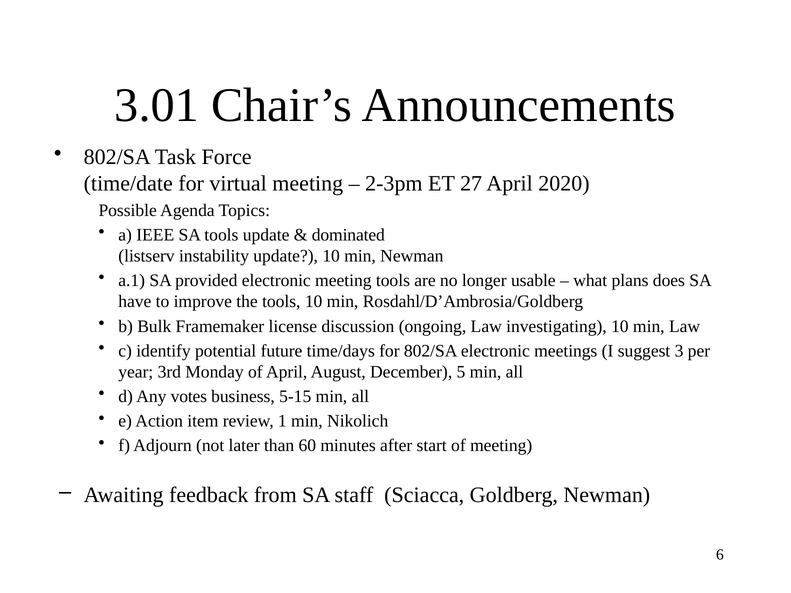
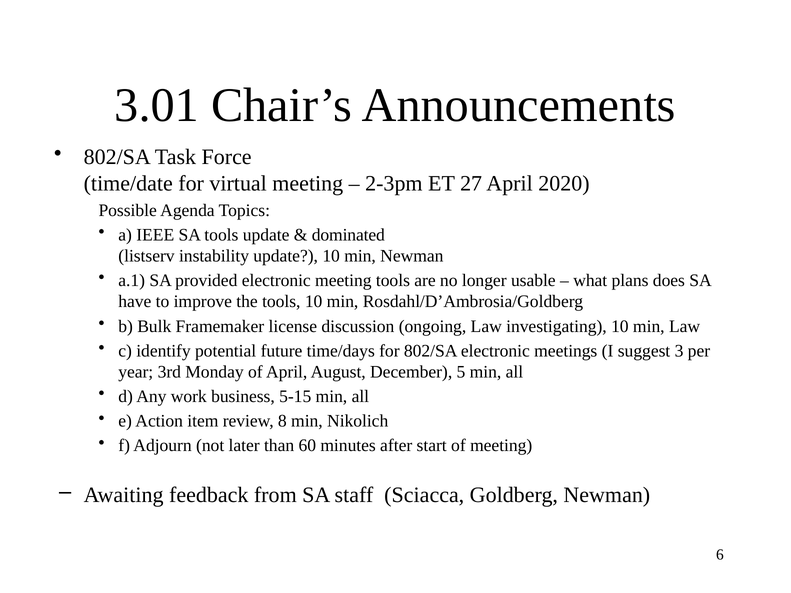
votes: votes -> work (189, 397)
1: 1 -> 8 (282, 421)
